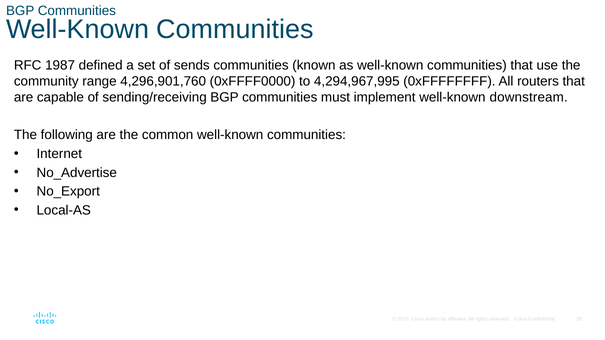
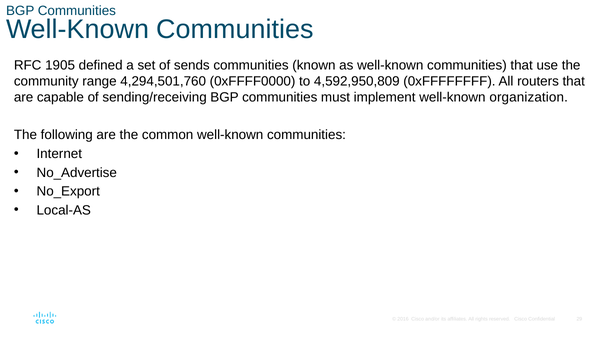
1987: 1987 -> 1905 (60, 65)
4,296,901,760: 4,296,901,760 -> 4,294,501,760 (163, 81)
4,294,967,995: 4,294,967,995 -> 4,592,950,809 (357, 81)
downstream: downstream -> organization (529, 98)
